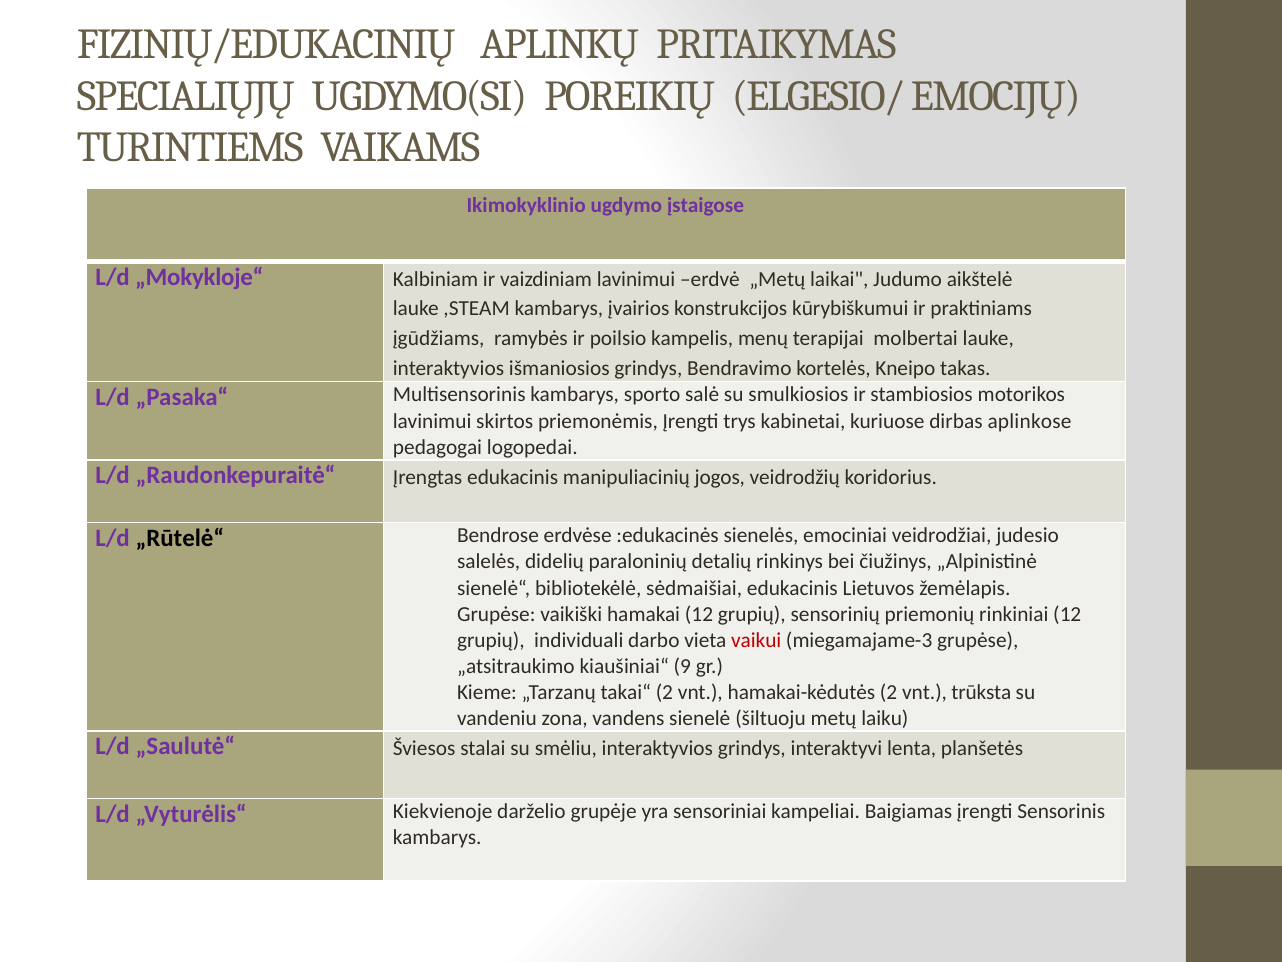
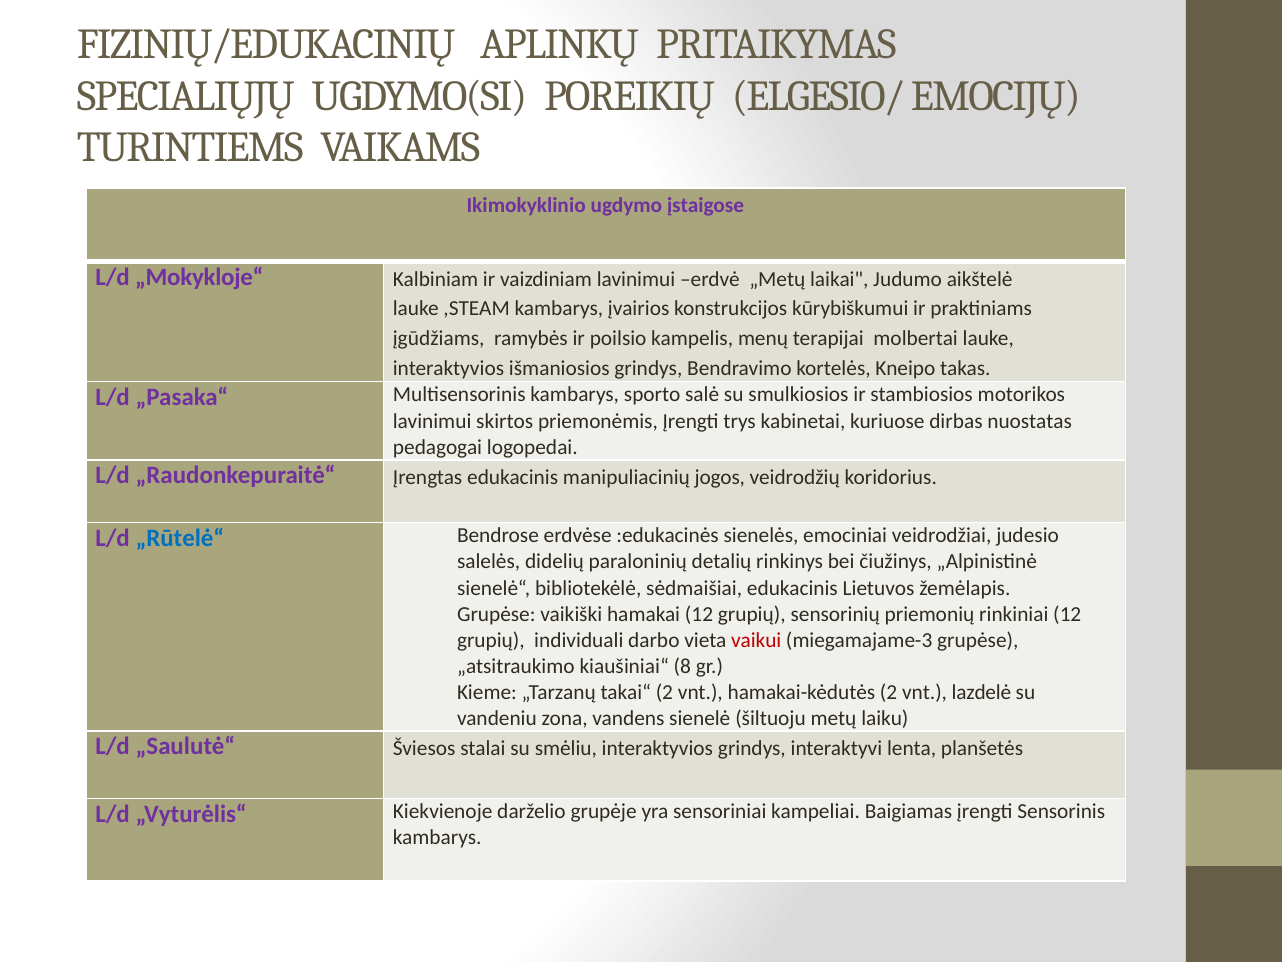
aplinkose: aplinkose -> nuostatas (1030, 421)
„Rūtelė“ colour: black -> blue (180, 538)
9: 9 -> 8 (682, 666)
trūksta: trūksta -> lazdelė (981, 692)
